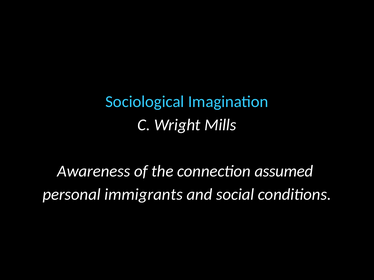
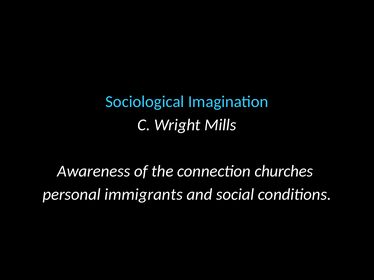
assumed: assumed -> churches (284, 172)
